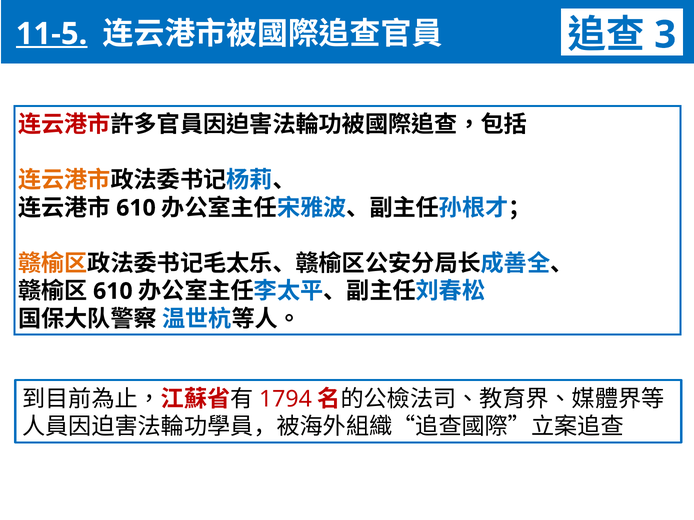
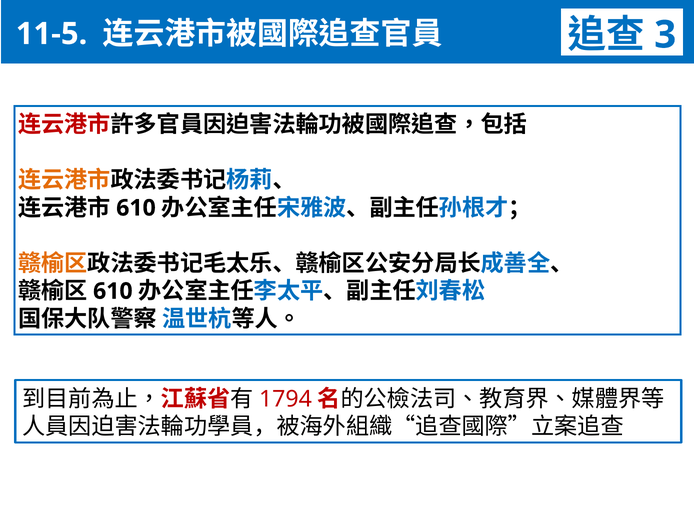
11-5 underline: present -> none (52, 34)
